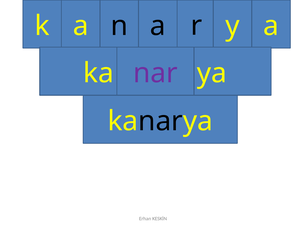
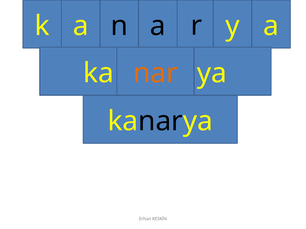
nar colour: purple -> orange (155, 73)
